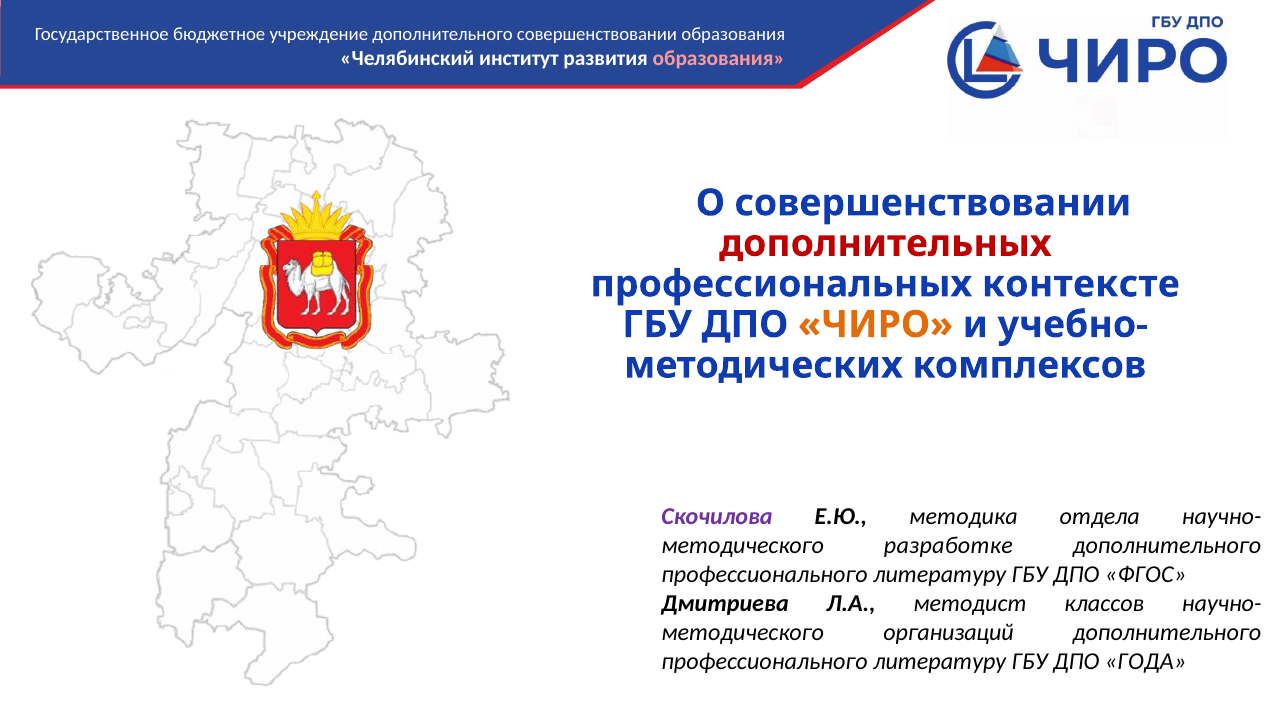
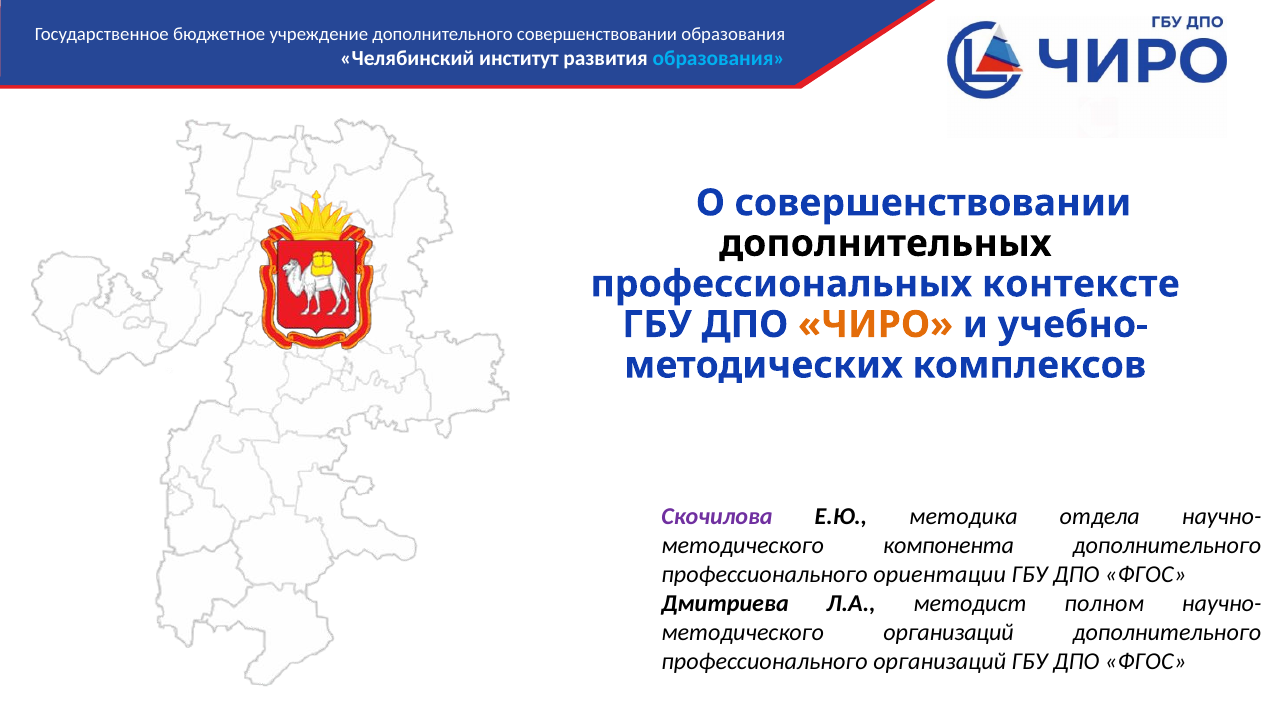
образования colour: pink -> light blue (719, 58)
дополнительных colour: red -> black (885, 244)
разработке: разработке -> компонента (949, 546)
литературу: литературу -> ориентации (940, 575)
классов: классов -> полном (1104, 603)
литературу: литературу -> организаций (940, 661)
ГОДА: ГОДА -> ФГОС (1146, 661)
